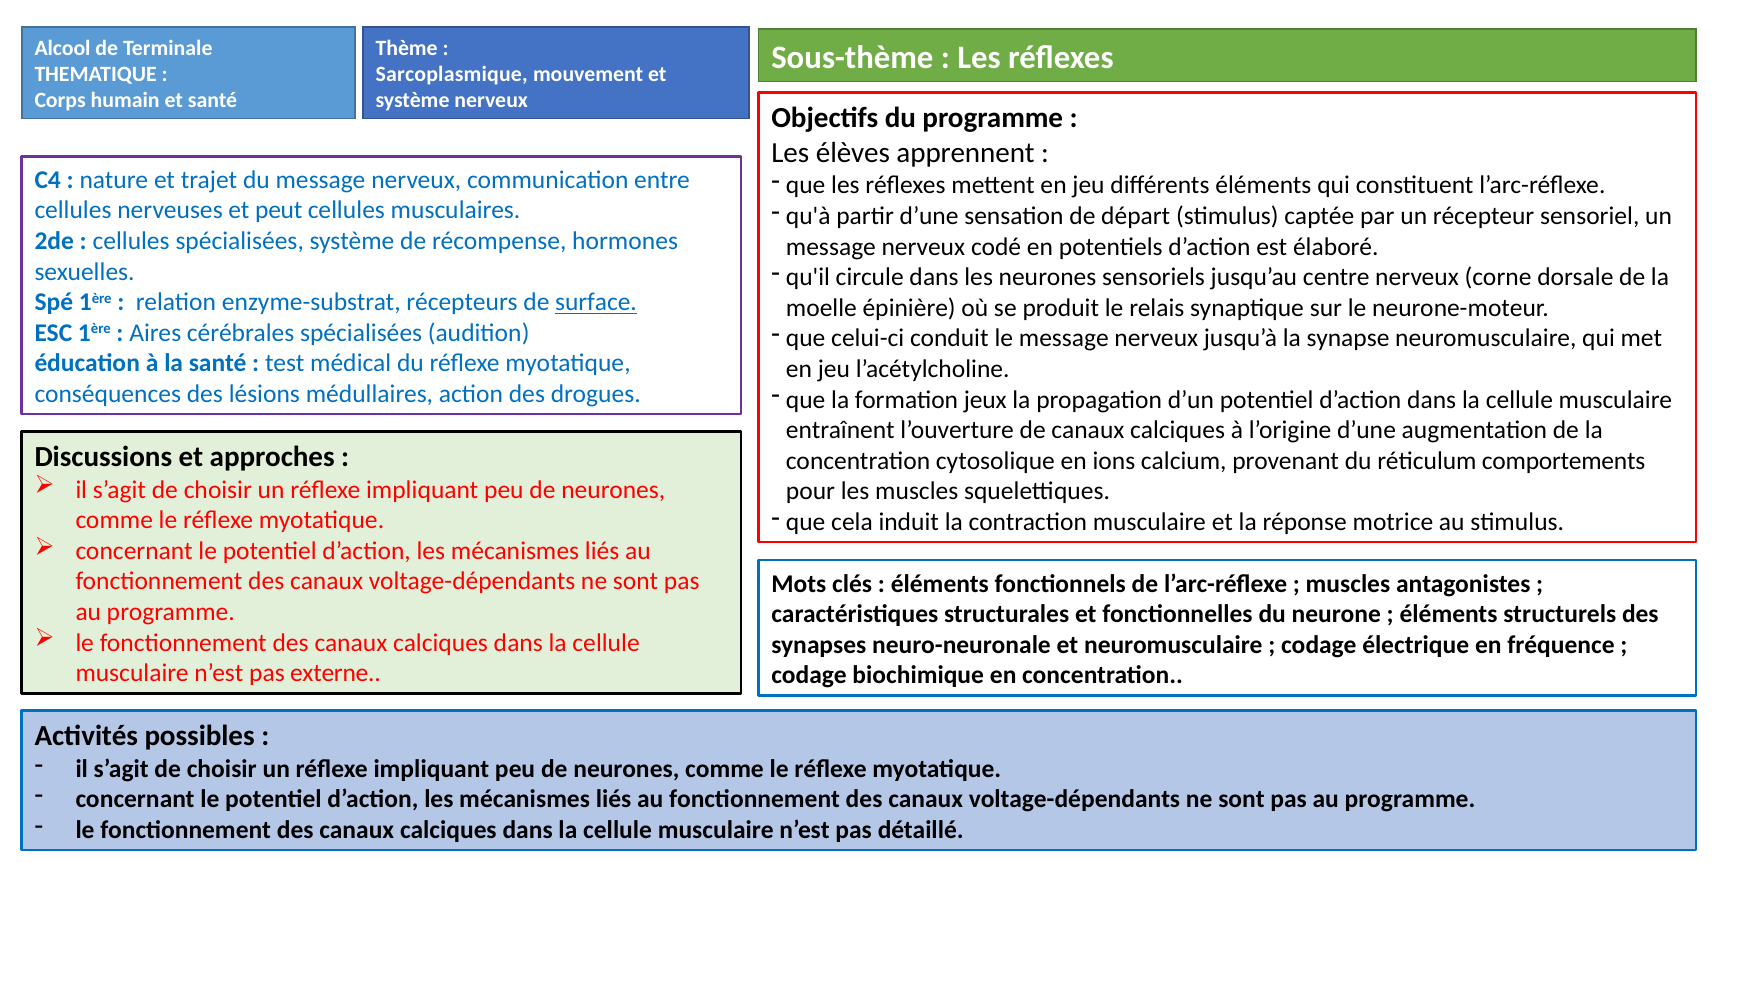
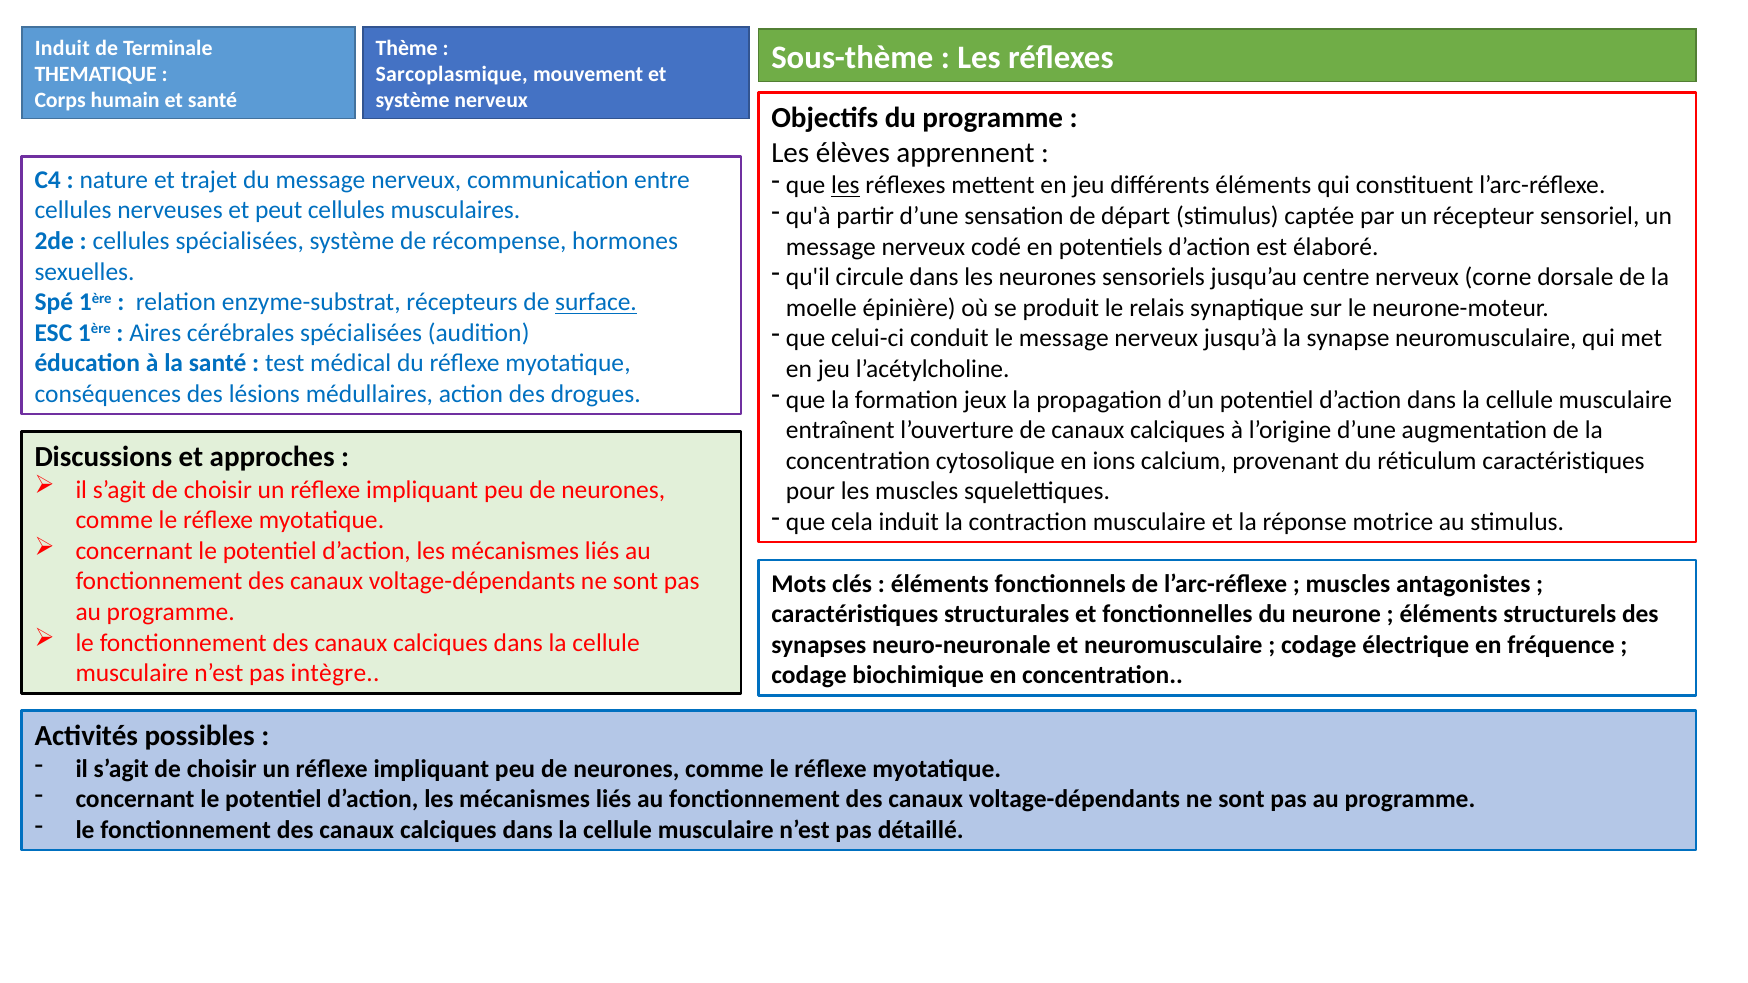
Alcool: Alcool -> Induit (62, 48)
les underline: none -> present (845, 186)
réticulum comportements: comportements -> caractéristiques (1564, 461)
externe: externe -> intègre (335, 674)
